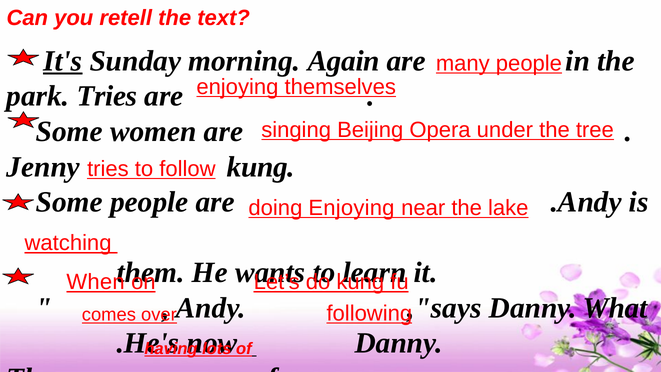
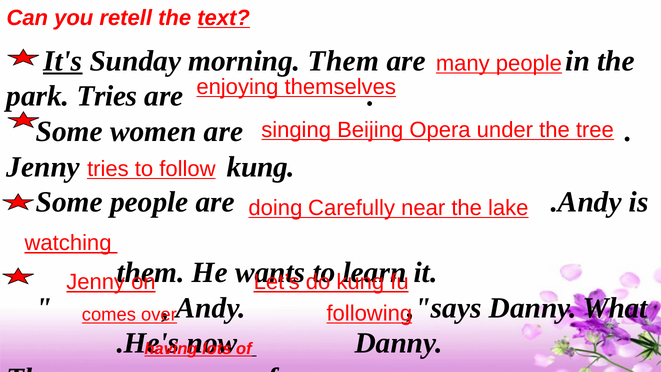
text underline: none -> present (224, 18)
morning Again: Again -> Them (343, 61)
doing Enjoying: Enjoying -> Carefully (352, 208)
When: When -> Jenny (96, 282)
